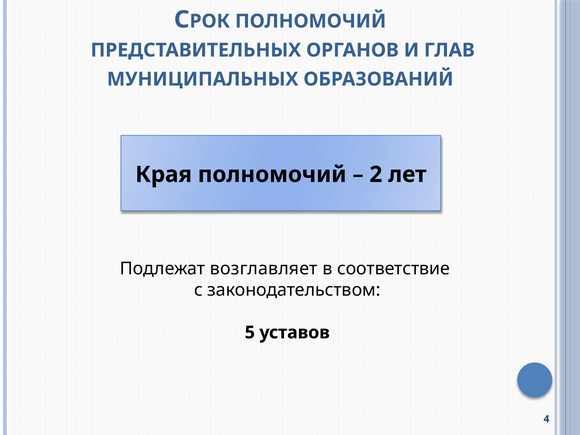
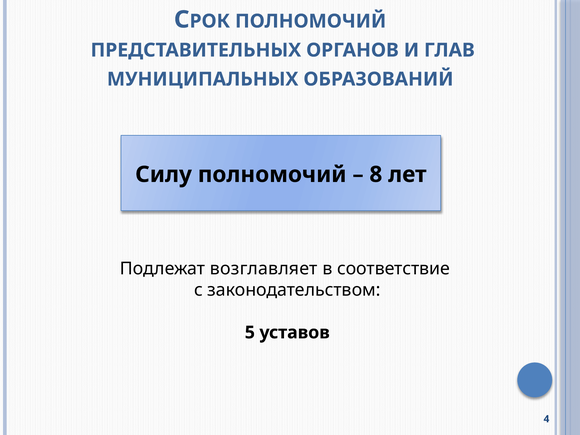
Края: Края -> Силу (164, 175)
2: 2 -> 8 (376, 175)
